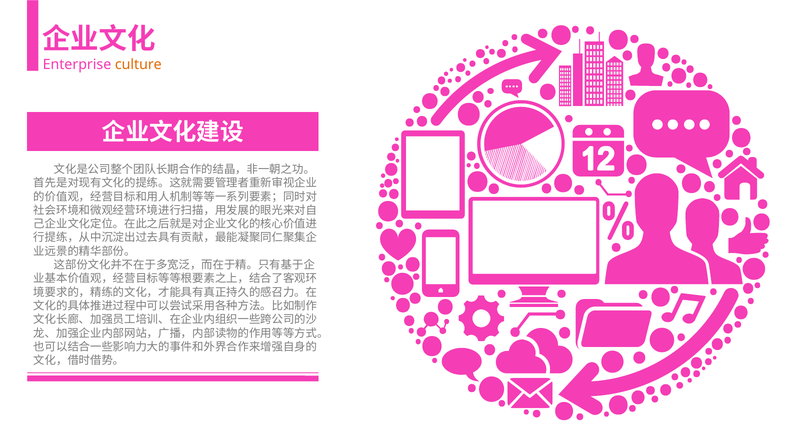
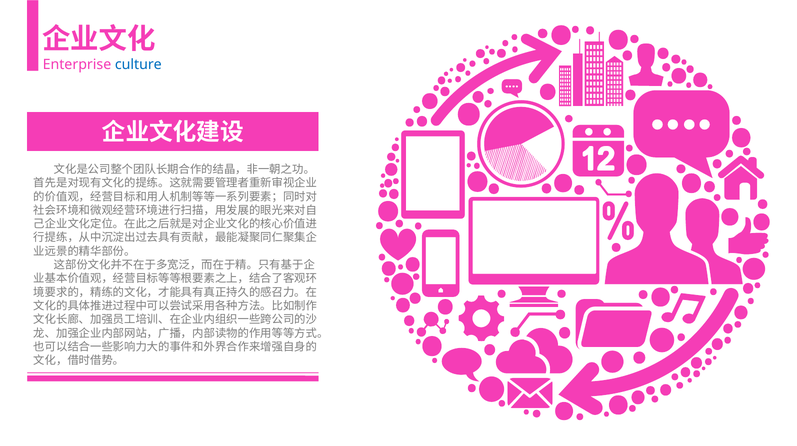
culture colour: orange -> blue (138, 64)
